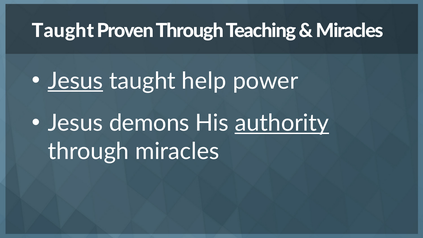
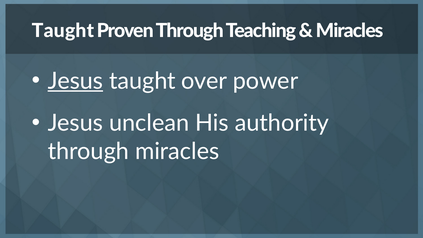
help: help -> over (204, 81)
demons: demons -> unclean (149, 123)
authority underline: present -> none (282, 123)
